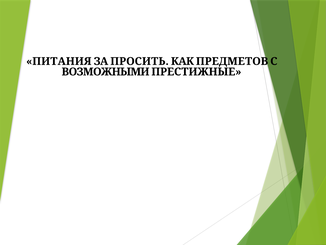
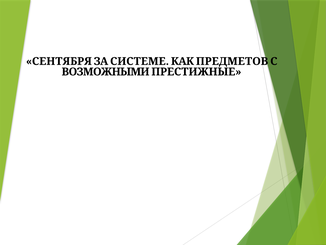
ПИТАНИЯ: ПИТАНИЯ -> СЕНТЯБРЯ (59, 61)
ПРОСИТЬ: ПРОСИТЬ -> СИСТЕМЕ (140, 61)
